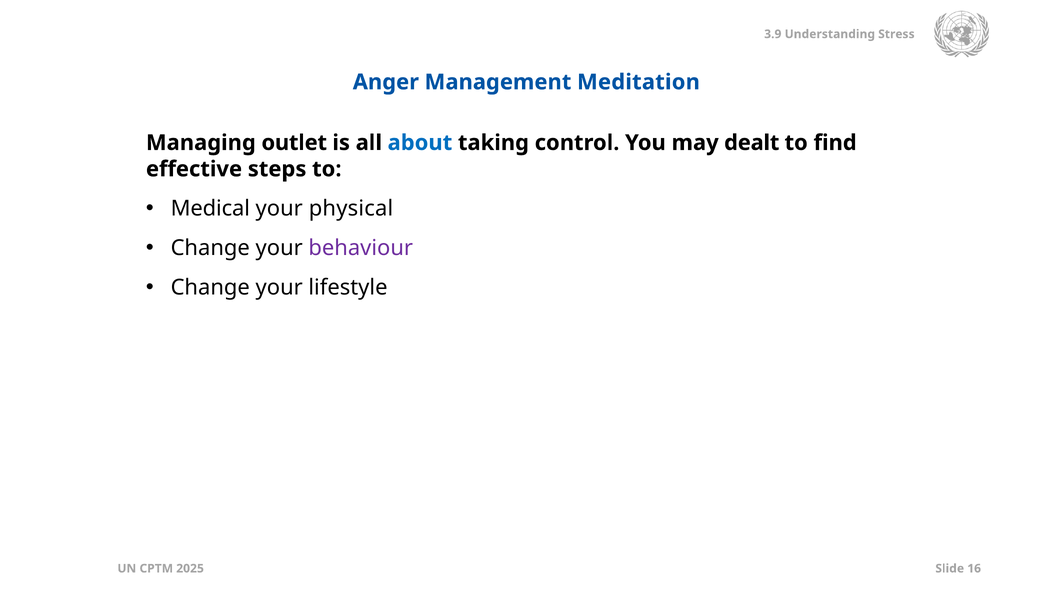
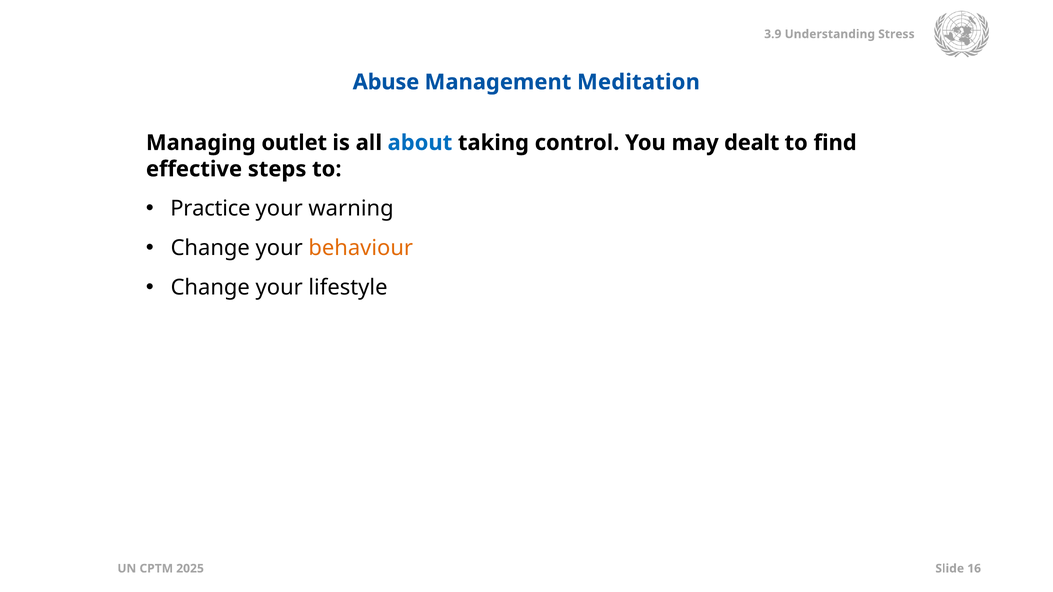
Anger: Anger -> Abuse (386, 82)
Medical: Medical -> Practice (210, 209)
physical: physical -> warning (351, 209)
behaviour colour: purple -> orange (361, 248)
